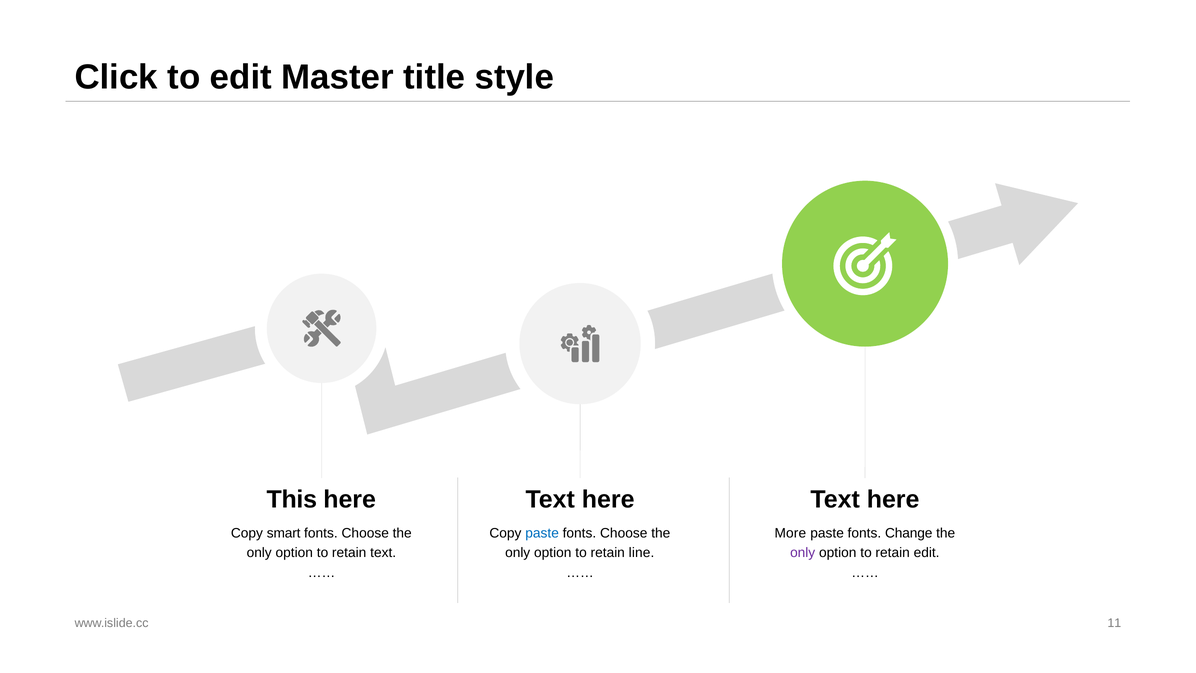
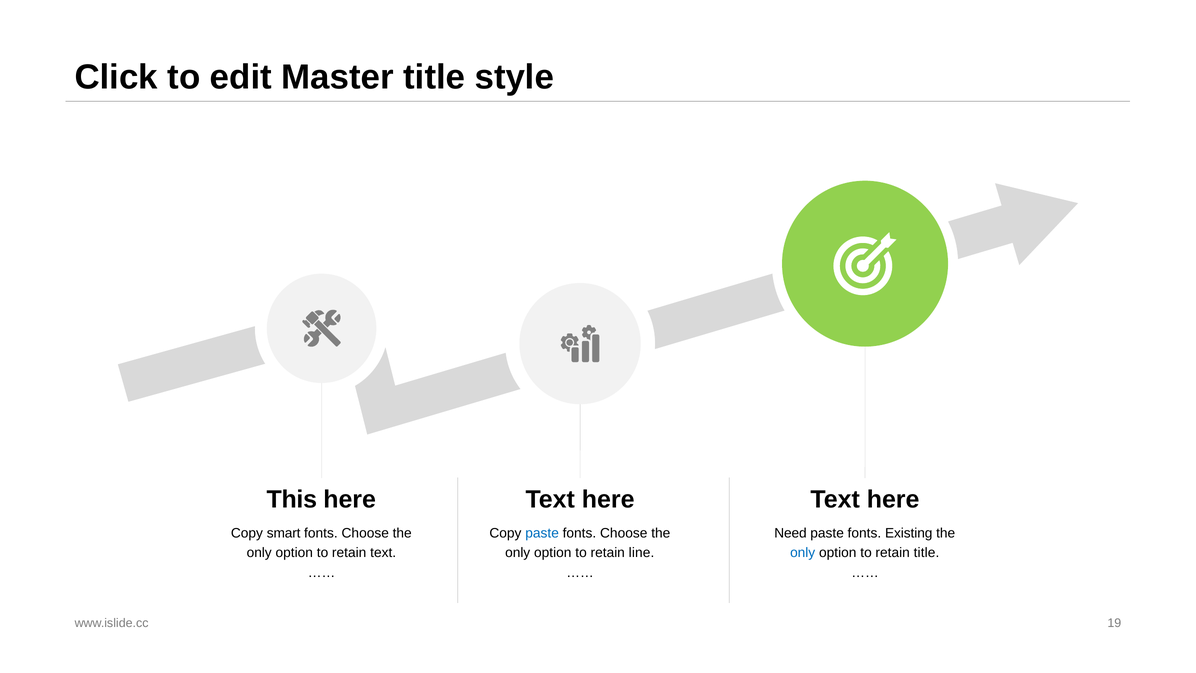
More: More -> Need (790, 533)
Change: Change -> Existing (909, 533)
only colour: purple -> blue (803, 553)
retain edit: edit -> title (927, 553)
11: 11 -> 19 (1114, 623)
